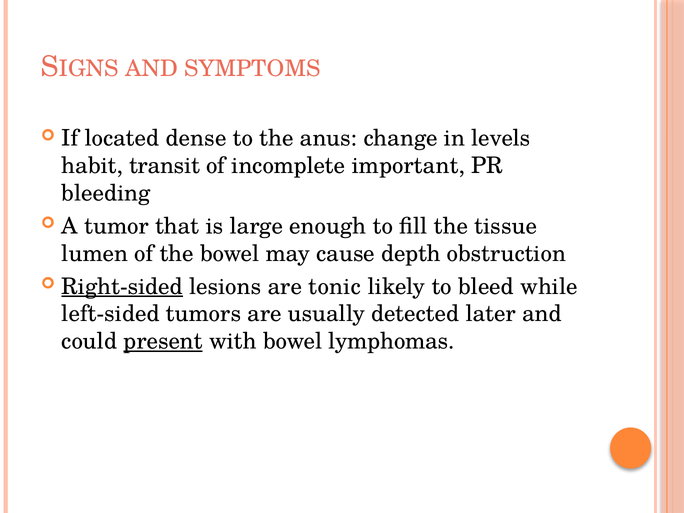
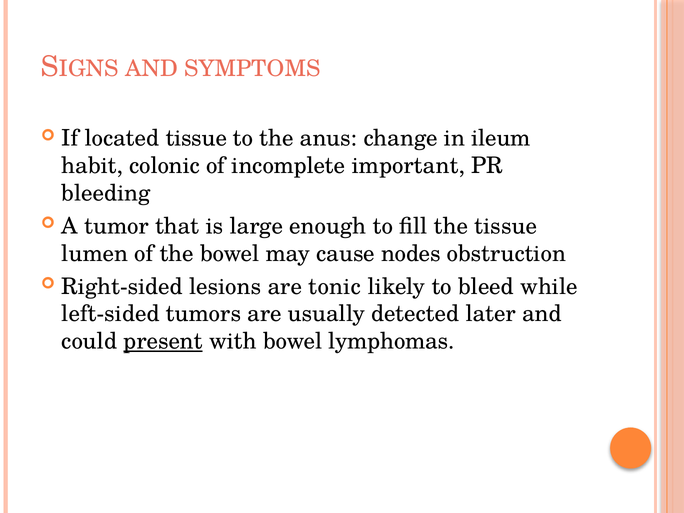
located dense: dense -> tissue (196, 138)
levels: levels -> ileum (501, 138)
transit: transit -> colonic (165, 166)
depth: depth -> nodes (411, 253)
Right-sided underline: present -> none (122, 287)
